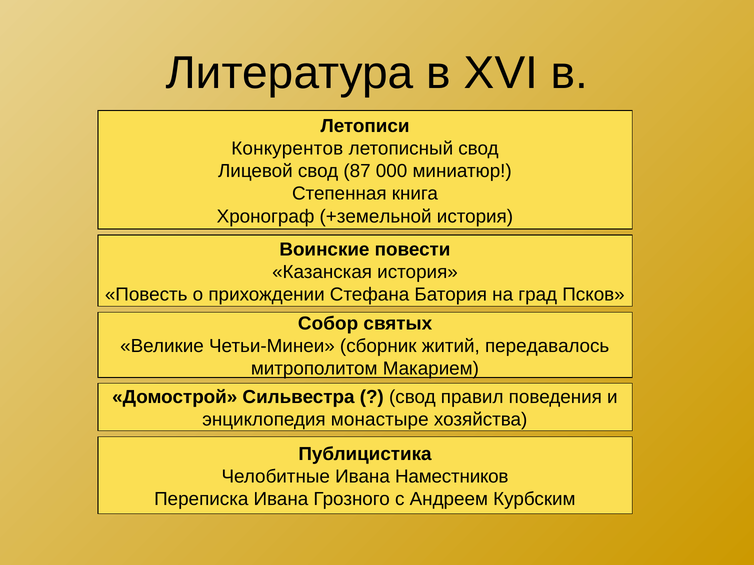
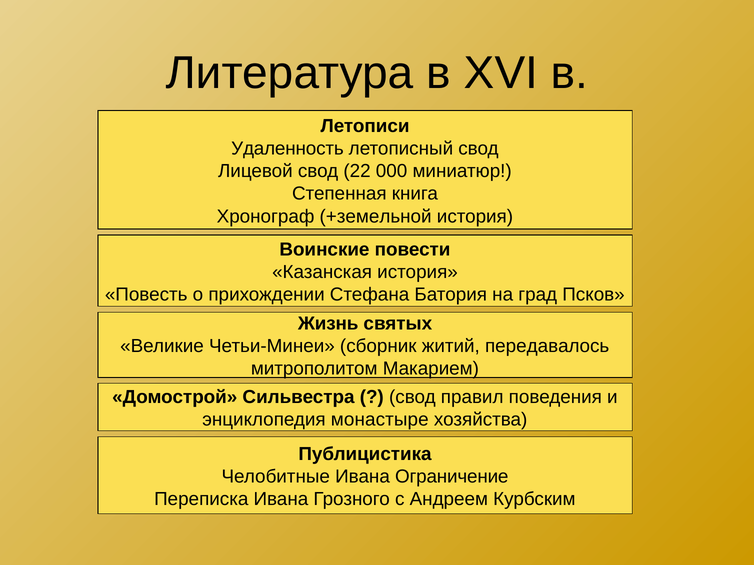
Конкурентов: Конкурентов -> Удаленность (287, 149)
87: 87 -> 22 (357, 171)
Собор: Собор -> Жизнь (328, 324)
Наместников: Наместников -> Ограничение (452, 477)
